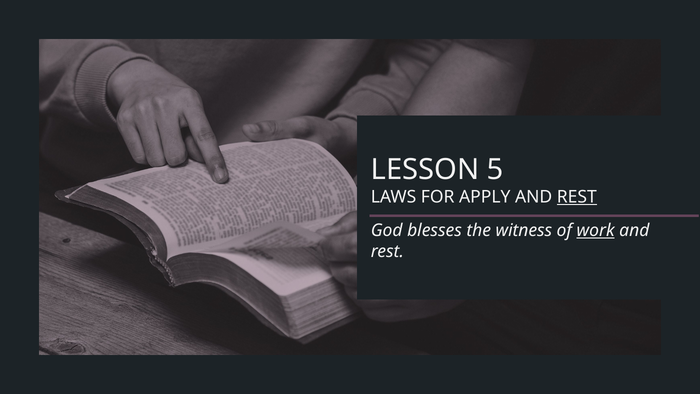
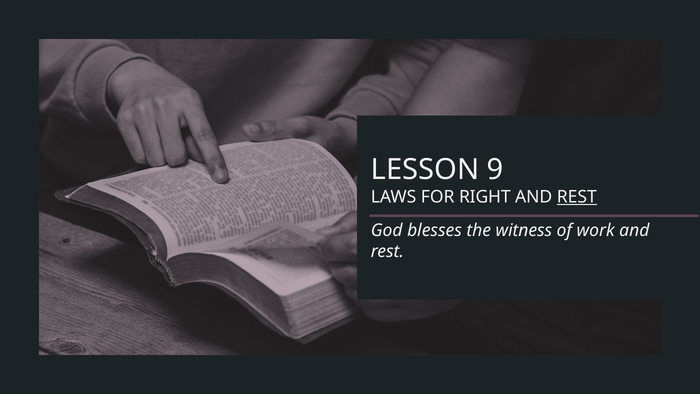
5: 5 -> 9 (495, 170)
APPLY: APPLY -> RIGHT (485, 197)
work underline: present -> none (596, 230)
